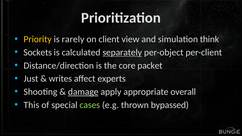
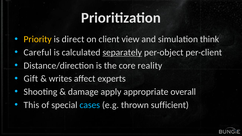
rarely: rarely -> direct (73, 39)
Sockets: Sockets -> Careful (38, 52)
packet: packet -> reality (150, 66)
Just: Just -> Gift (31, 79)
damage underline: present -> none (83, 92)
cases colour: light green -> light blue (90, 105)
bypassed: bypassed -> sufficient (170, 105)
